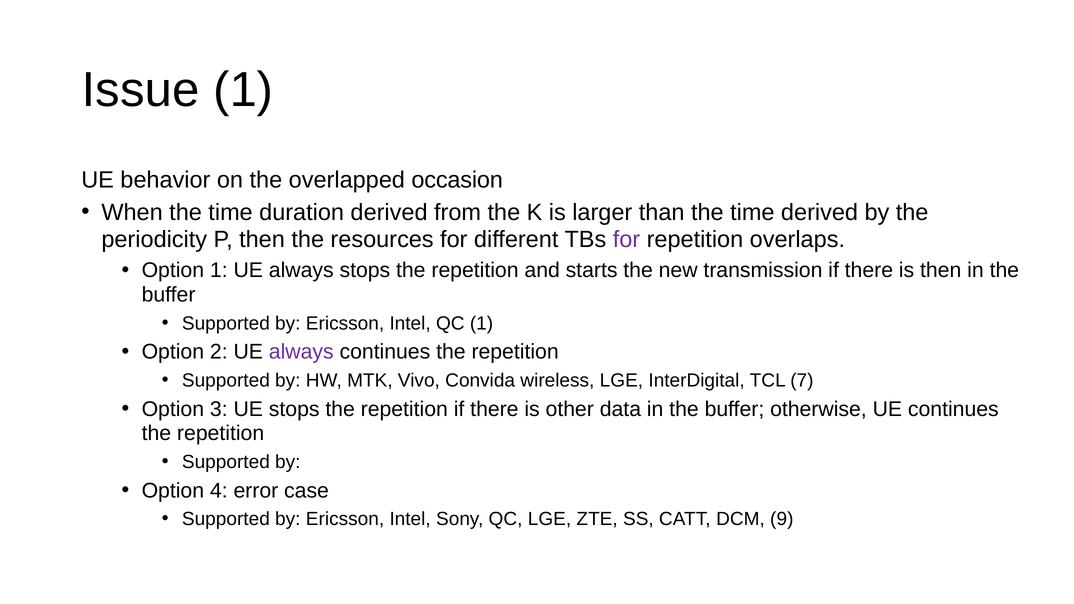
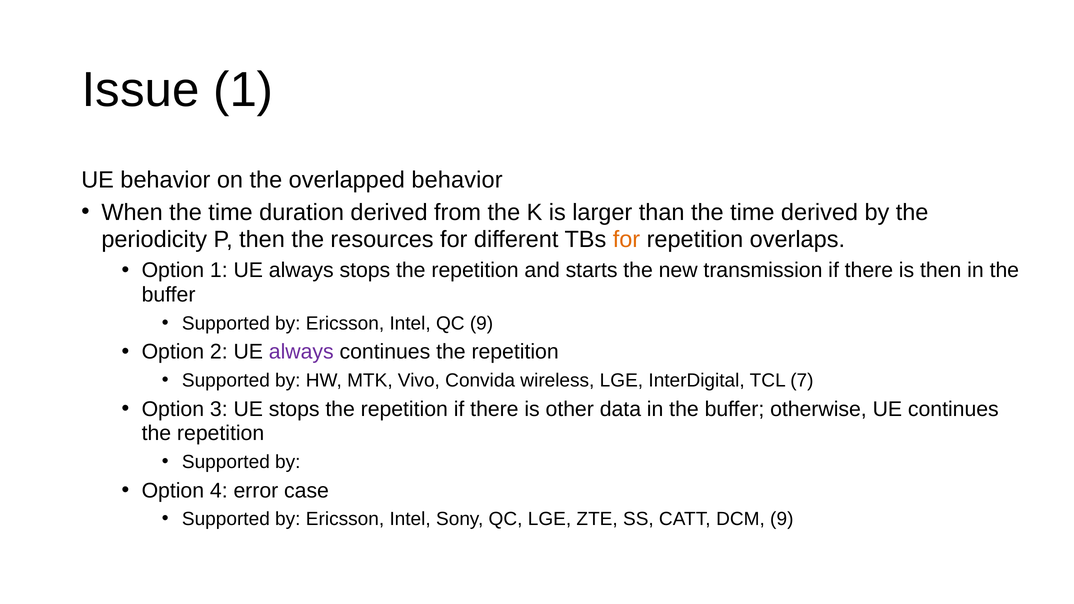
overlapped occasion: occasion -> behavior (457, 180)
for colour: purple -> orange (626, 240)
QC 1: 1 -> 9 (482, 323)
